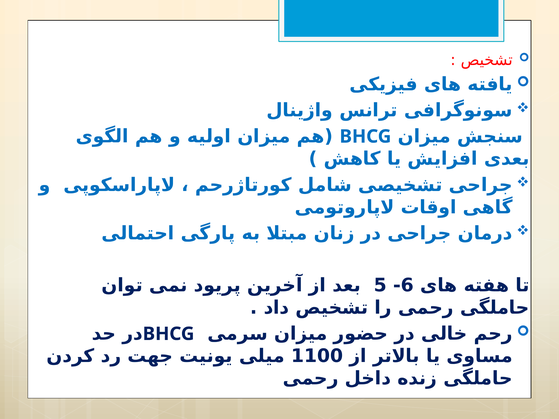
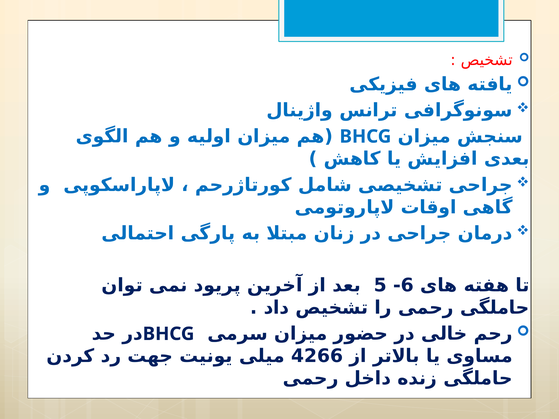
1100: 1100 -> 4266 (317, 356)
